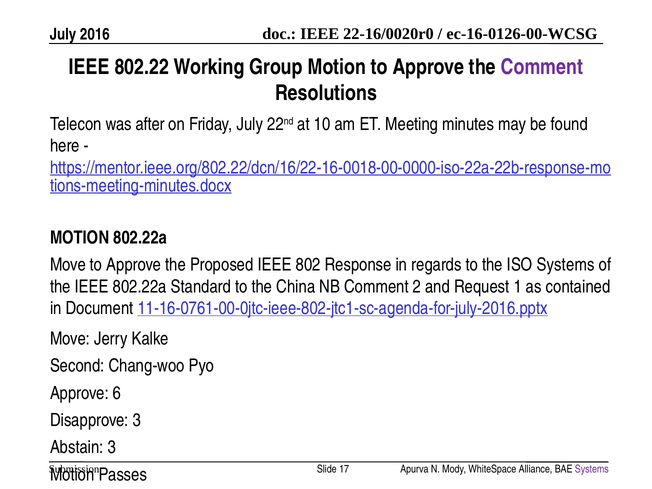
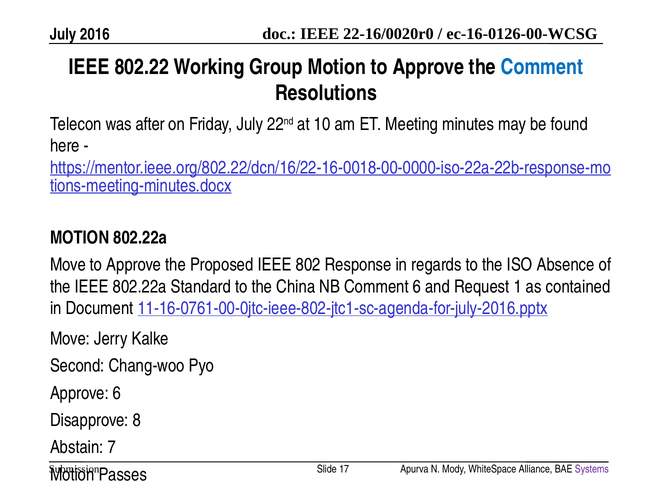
Comment colour: purple -> blue (542, 67)
ISO Systems: Systems -> Absence (566, 265)
Comment 2: 2 -> 6 (417, 287)
Disapprove 3: 3 -> 8 (137, 420)
Abstain 3: 3 -> 7 (112, 447)
